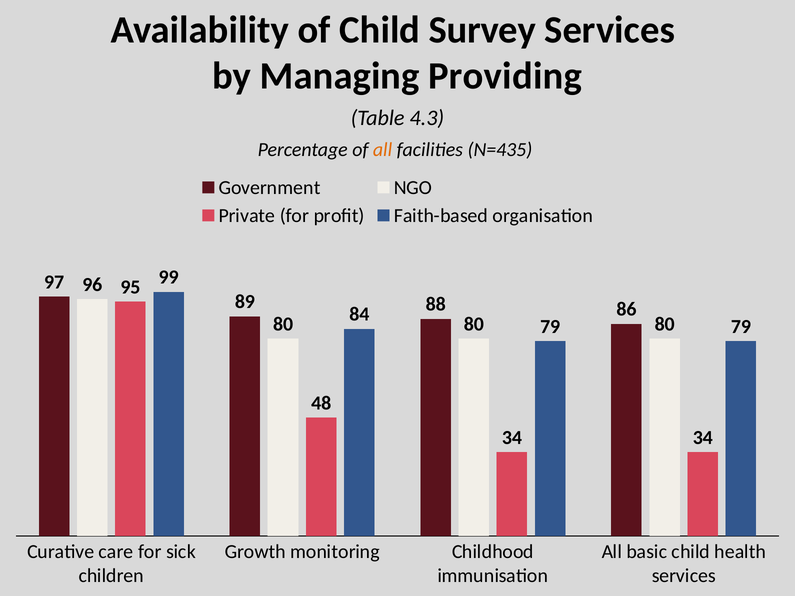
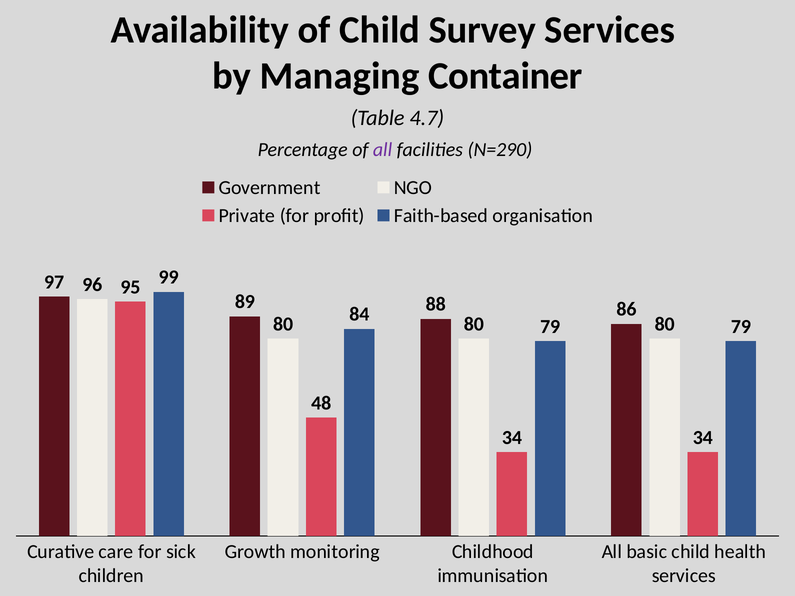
Providing: Providing -> Container (505, 76)
4.3: 4.3 -> 4.7 (427, 118)
all colour: orange -> purple (383, 150)
N=435: N=435 -> N=290 (500, 150)
